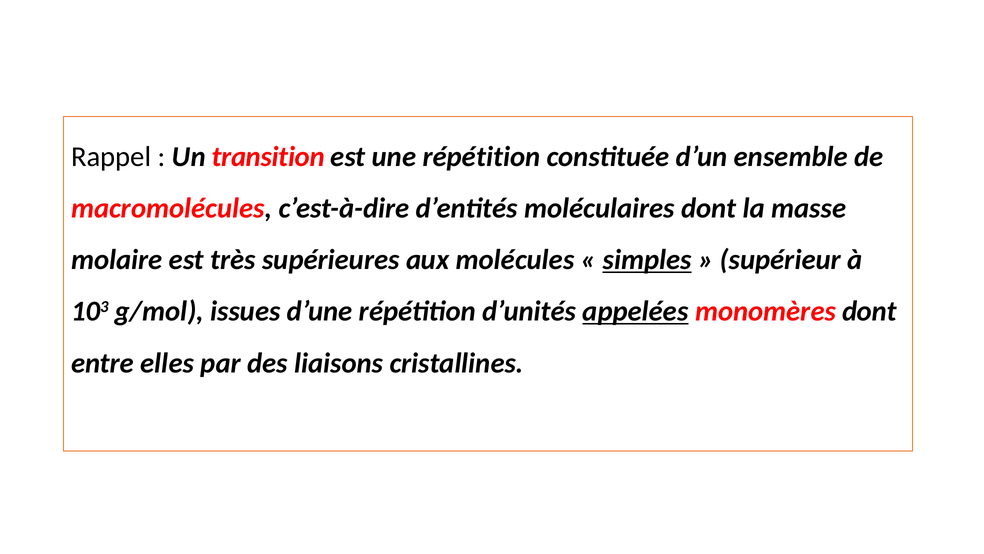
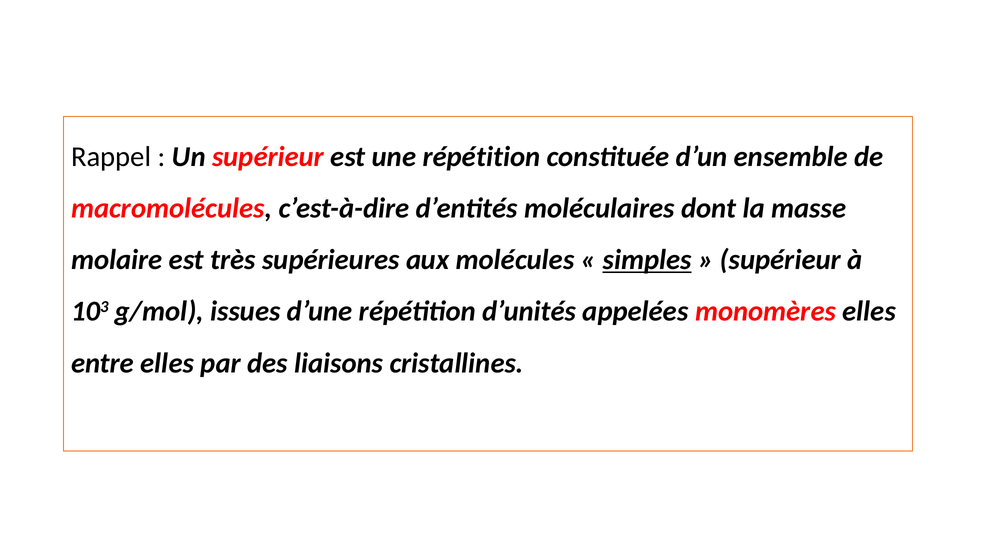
Un transition: transition -> supérieur (268, 157)
appelées underline: present -> none (635, 311)
monomères dont: dont -> elles (869, 311)
